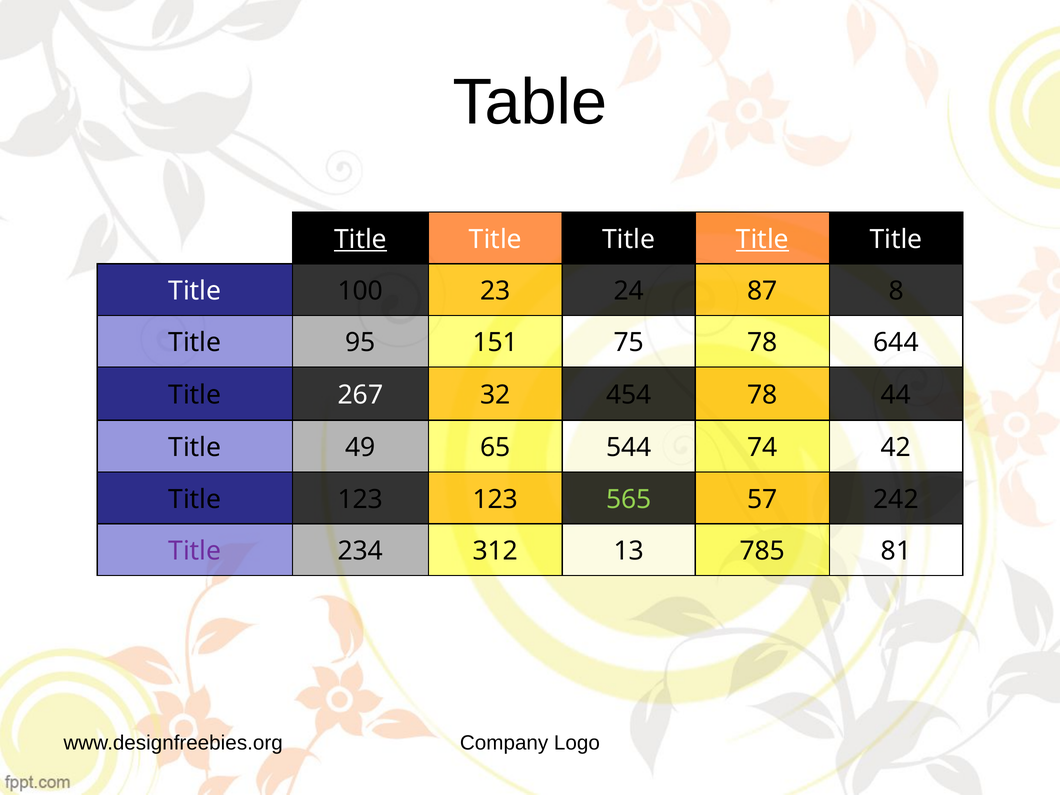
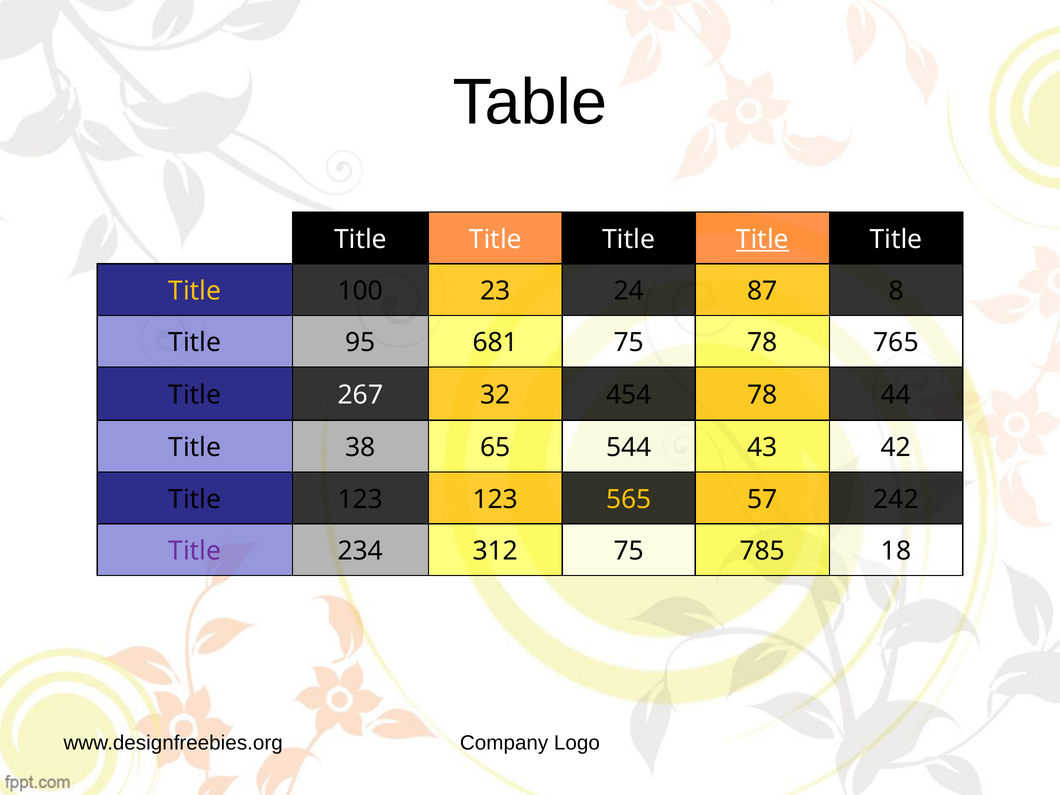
Title underline: present -> none (360, 239)
Title colour: white -> yellow (195, 291)
151: 151 -> 681 (495, 343)
644: 644 -> 765 (896, 343)
49: 49 -> 38 (361, 448)
74: 74 -> 43 (762, 448)
565 colour: light green -> yellow (629, 499)
312 13: 13 -> 75 (629, 551)
81: 81 -> 18 (896, 551)
